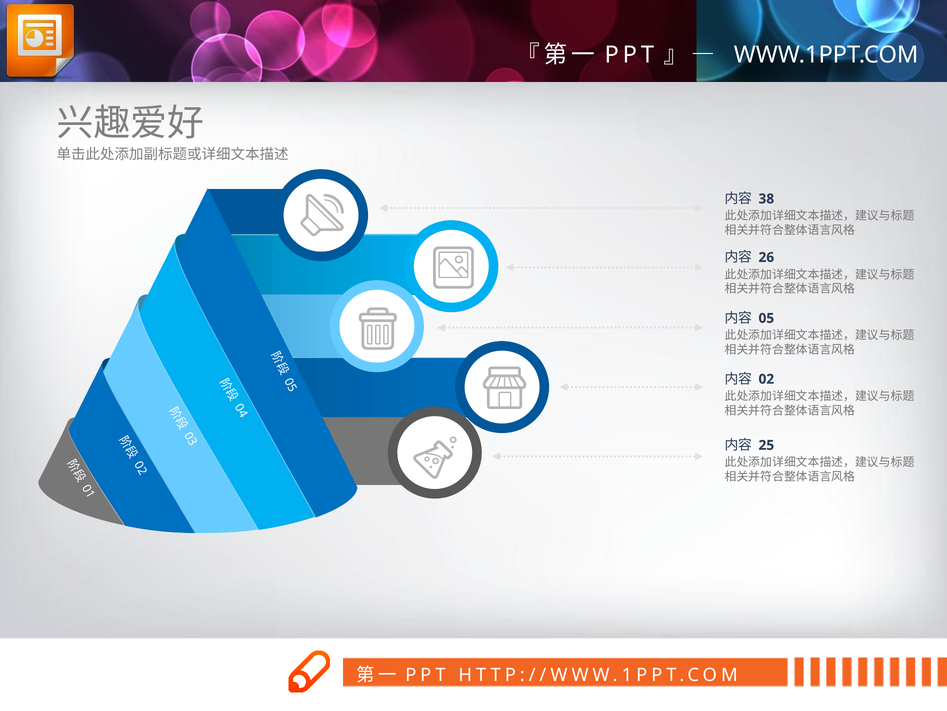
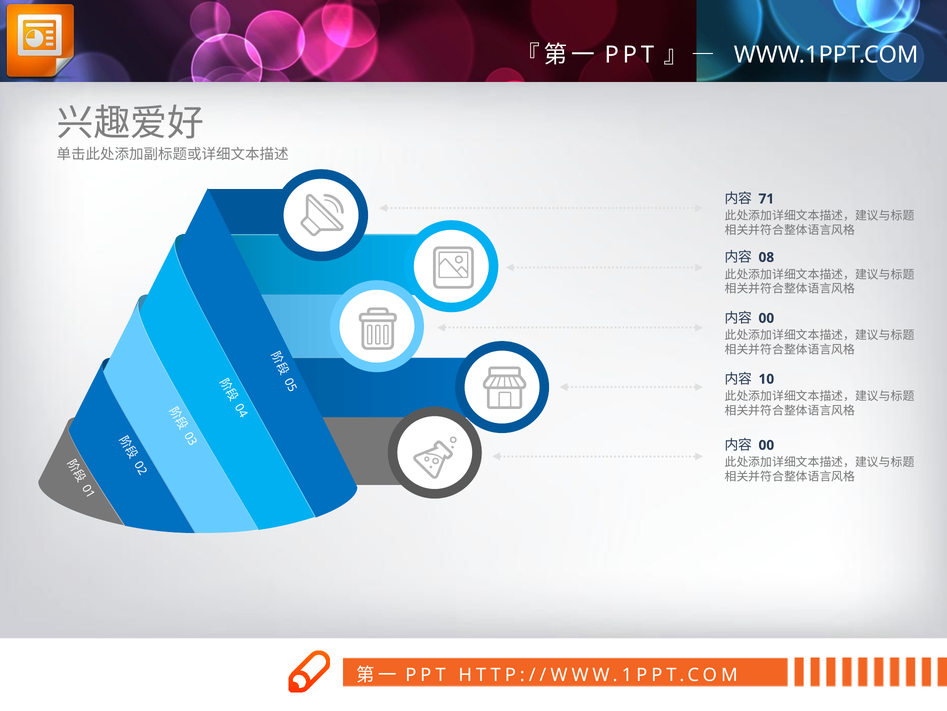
38: 38 -> 71 (766, 199)
26: 26 -> 08 (766, 257)
05: 05 -> 00 (766, 318)
02: 02 -> 10 (766, 379)
25: 25 -> 00 (766, 445)
